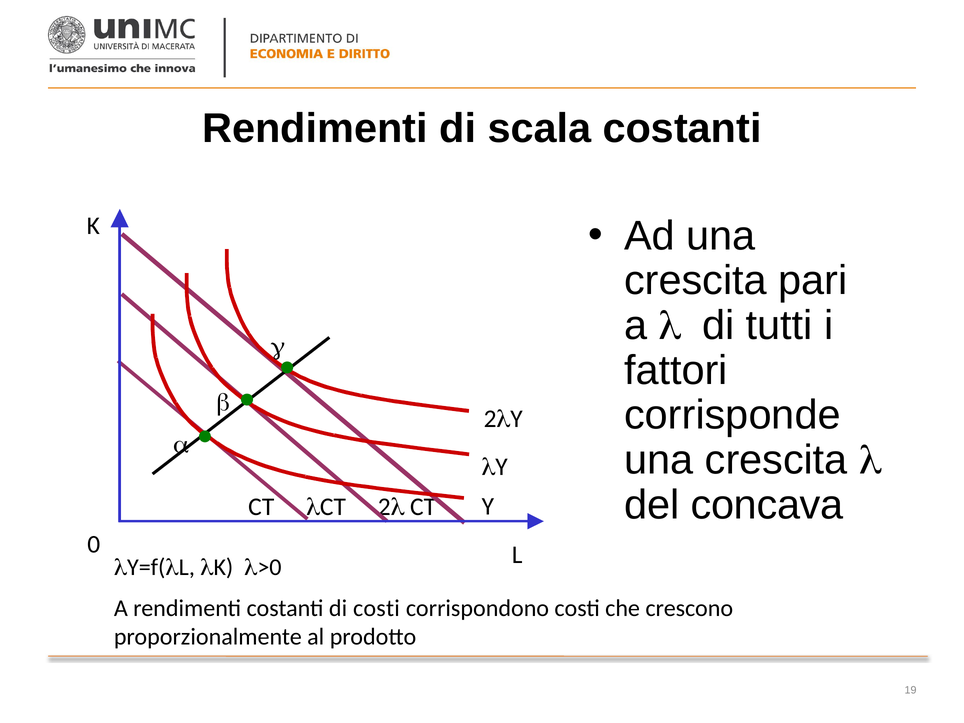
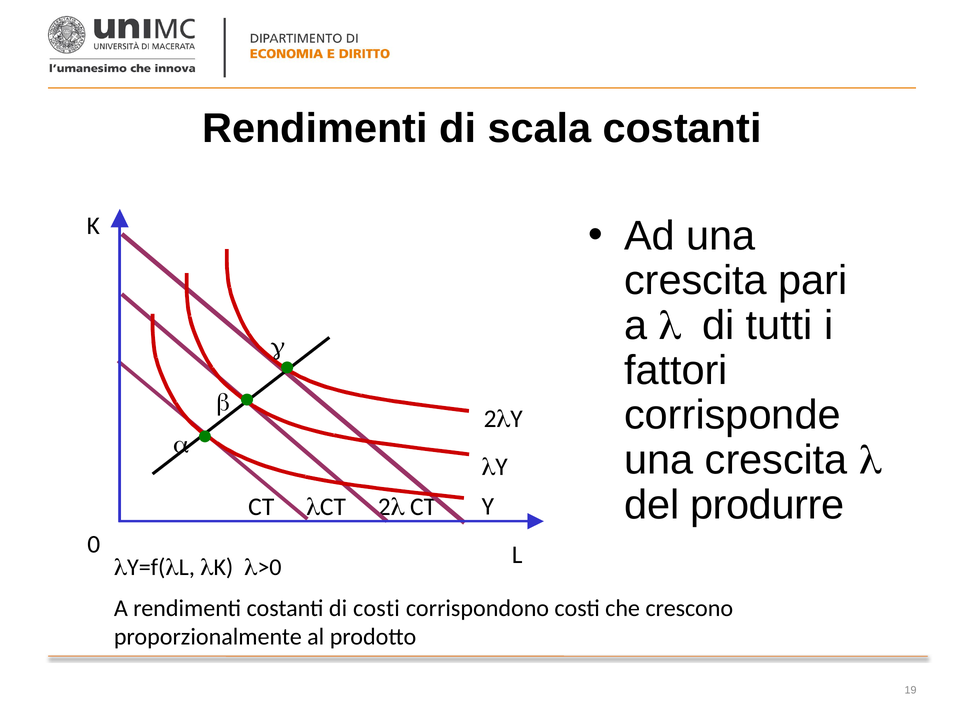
concava: concava -> produrre (767, 505)
